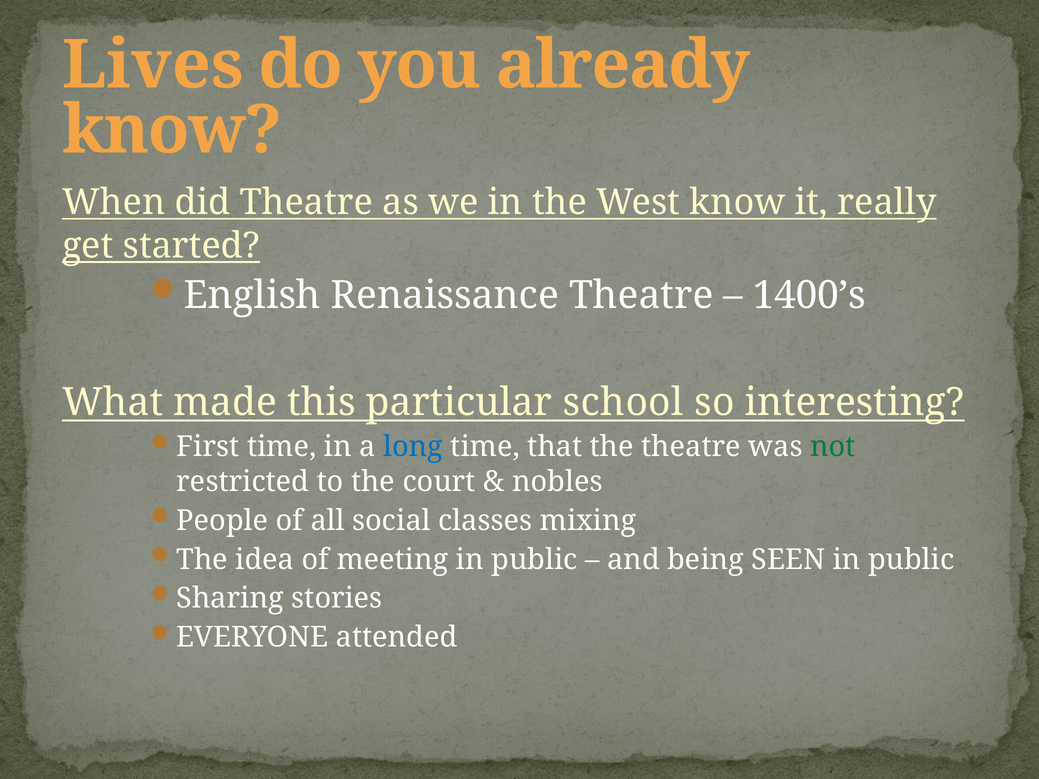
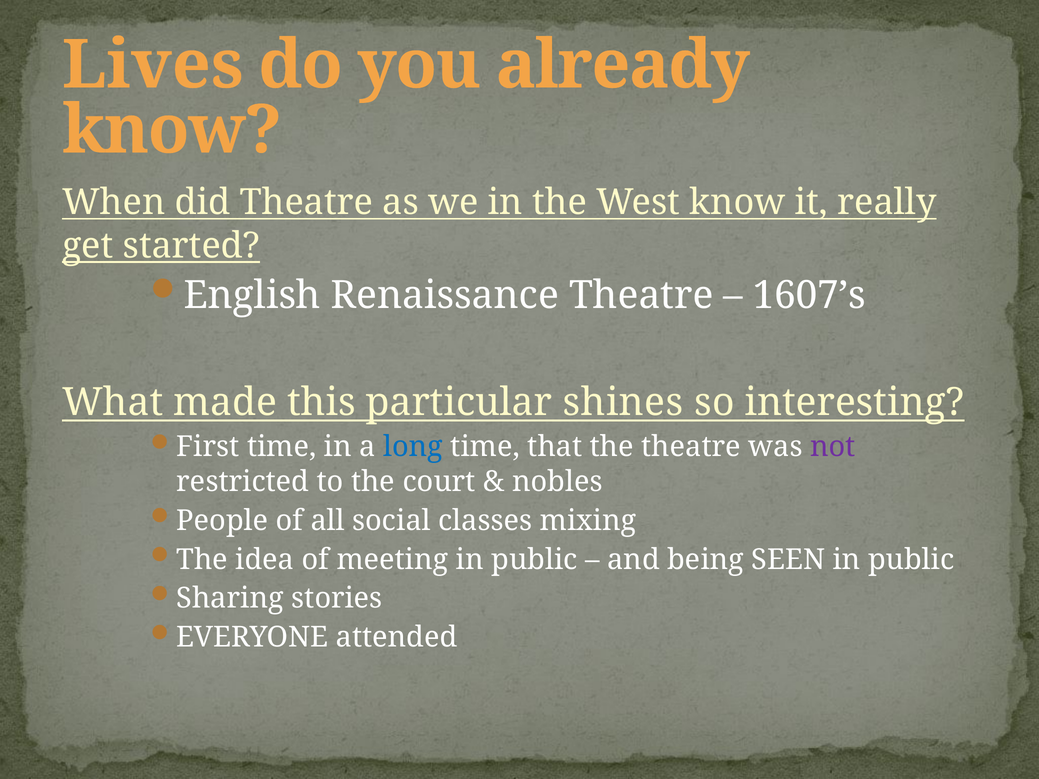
1400’s: 1400’s -> 1607’s (809, 295)
school: school -> shines (623, 403)
not colour: green -> purple (833, 447)
